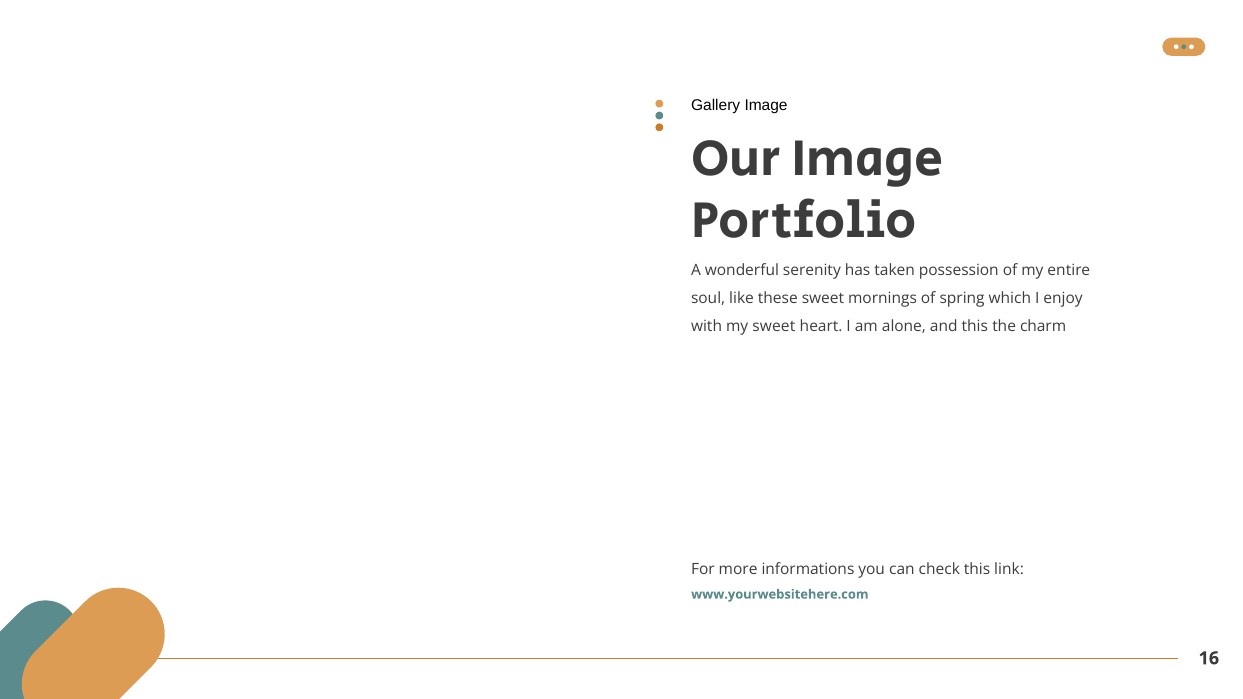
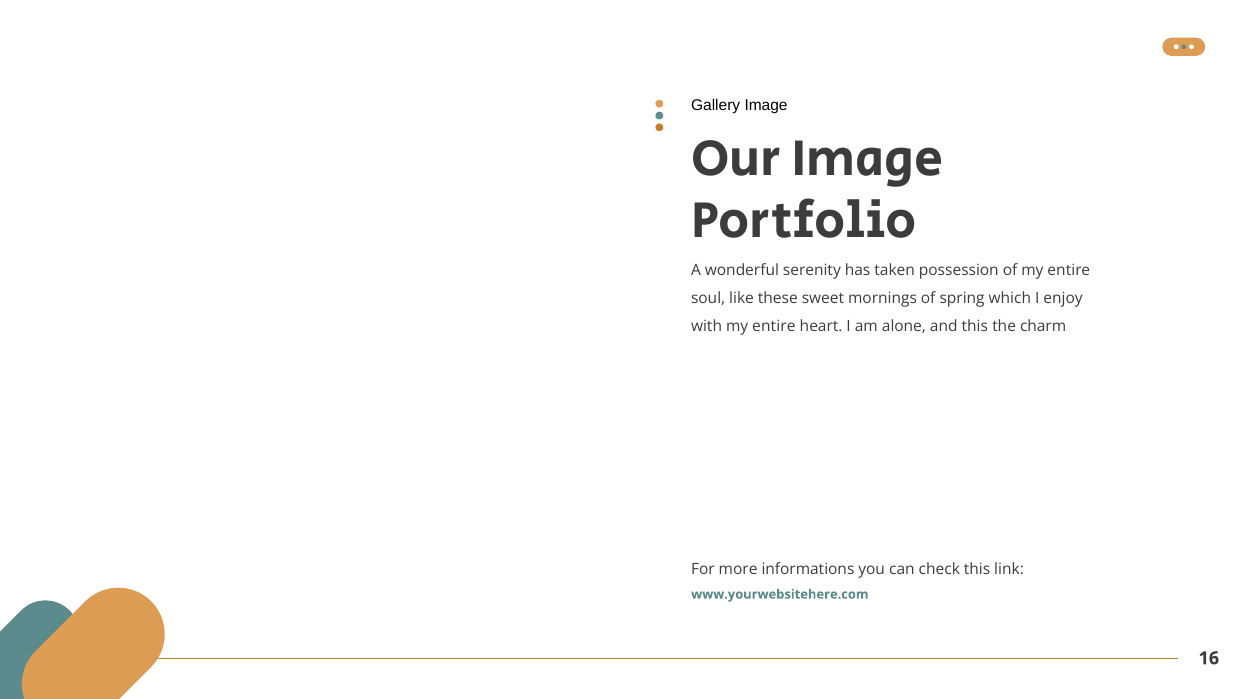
with my sweet: sweet -> entire (774, 326)
